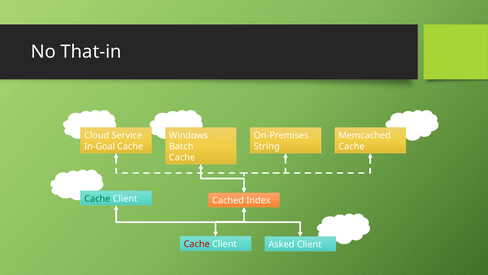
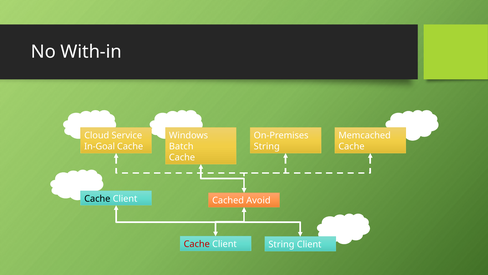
That-in: That-in -> With-in (91, 52)
Cache colour: green -> black (97, 198)
Index: Index -> Avoid (258, 200)
Asked: Asked -> String (281, 244)
